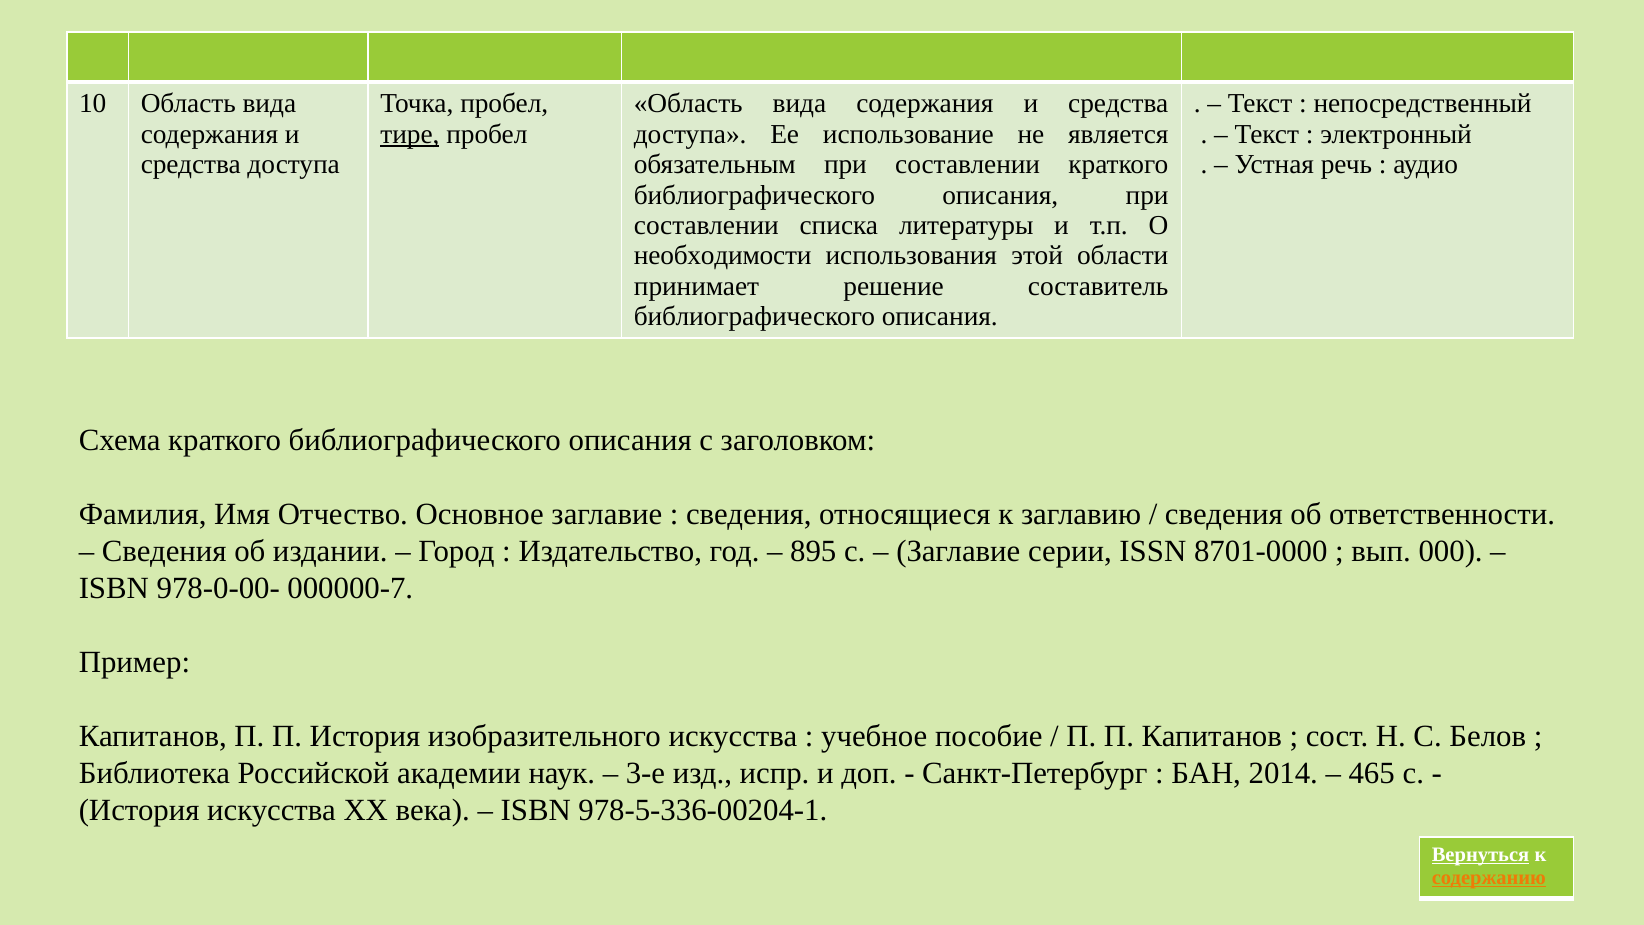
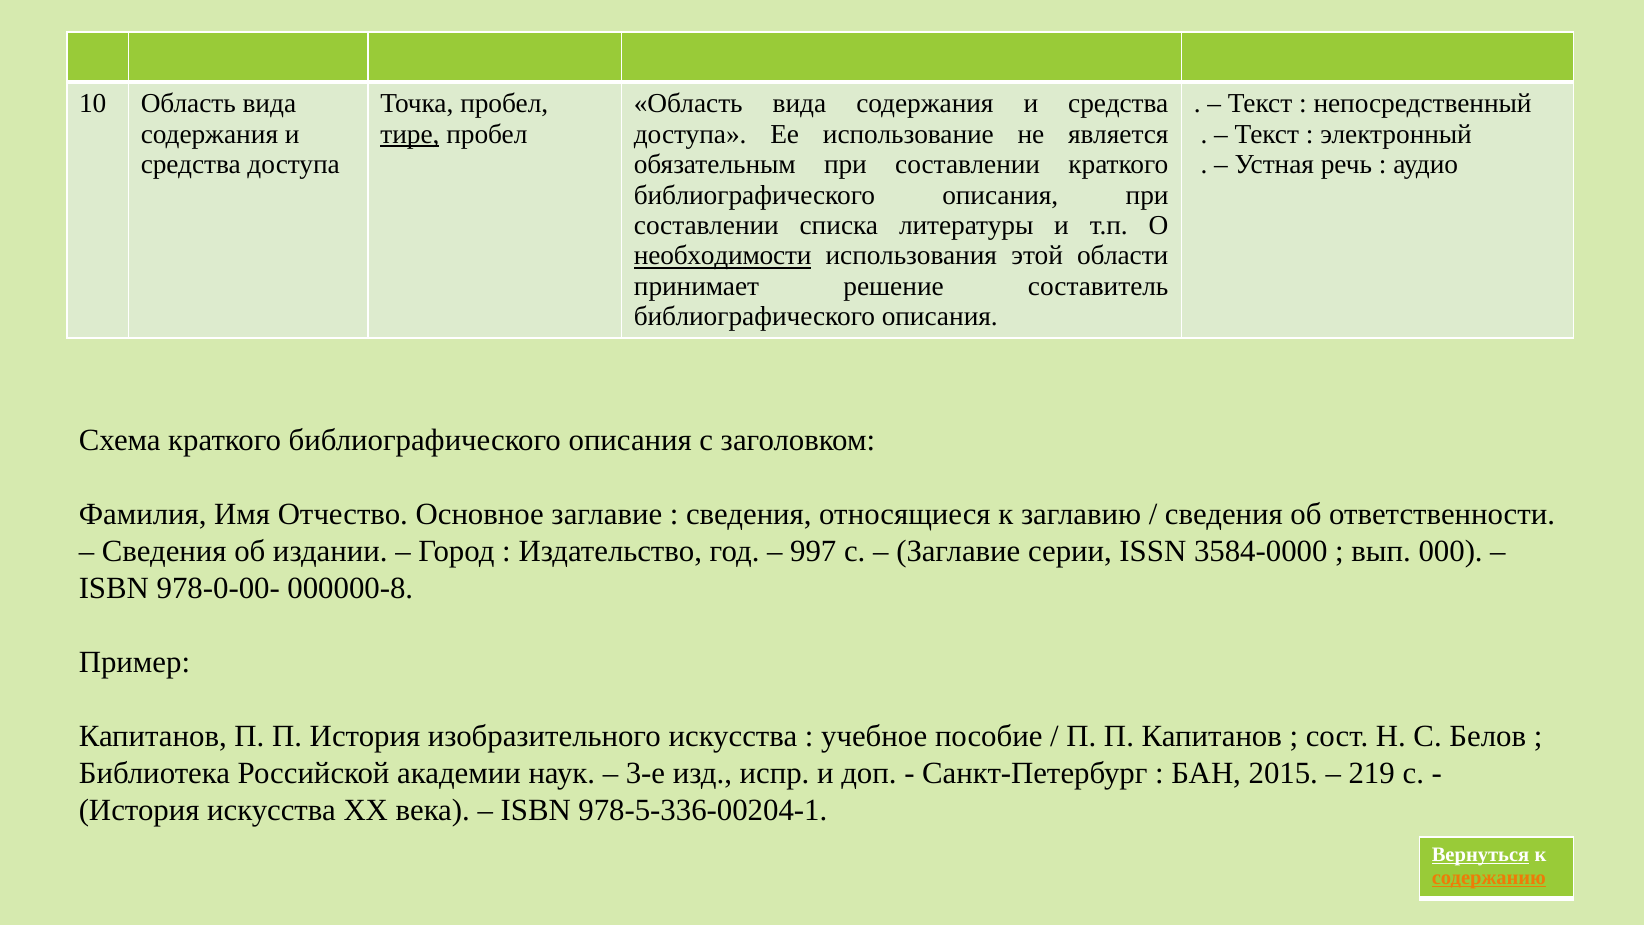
необходимости underline: none -> present (723, 256)
895: 895 -> 997 (813, 551)
8701-0000: 8701-0000 -> 3584-0000 (1261, 551)
000000-7: 000000-7 -> 000000-8 (350, 588)
2014: 2014 -> 2015 (1283, 773)
465: 465 -> 219 (1372, 773)
